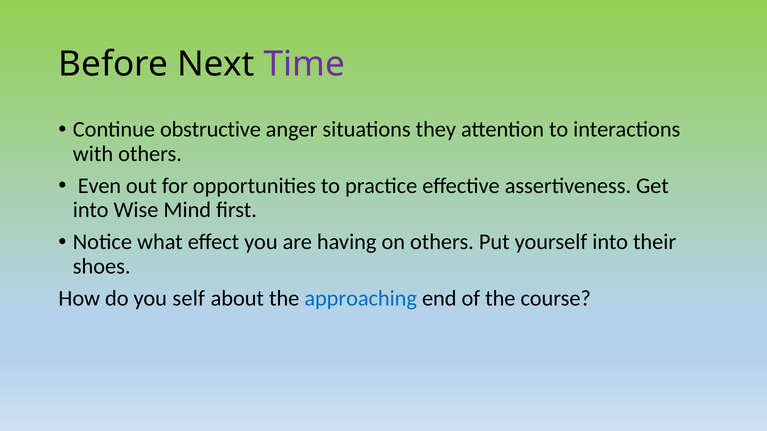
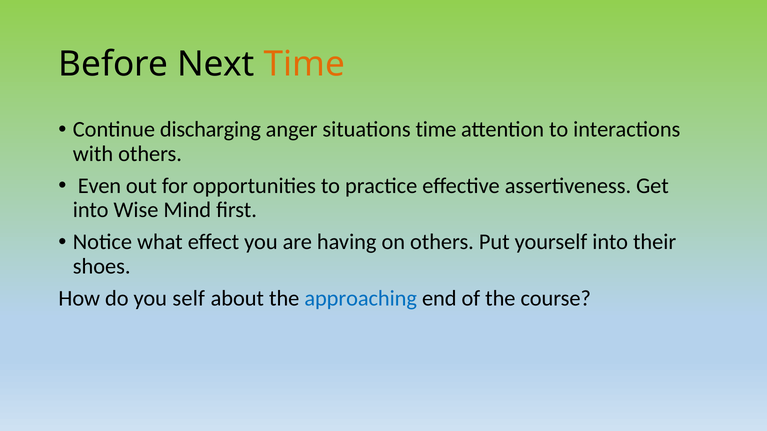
Time colour: purple -> orange (304, 64)
obstructive: obstructive -> discharging (210, 130)
situations they: they -> time (436, 130)
